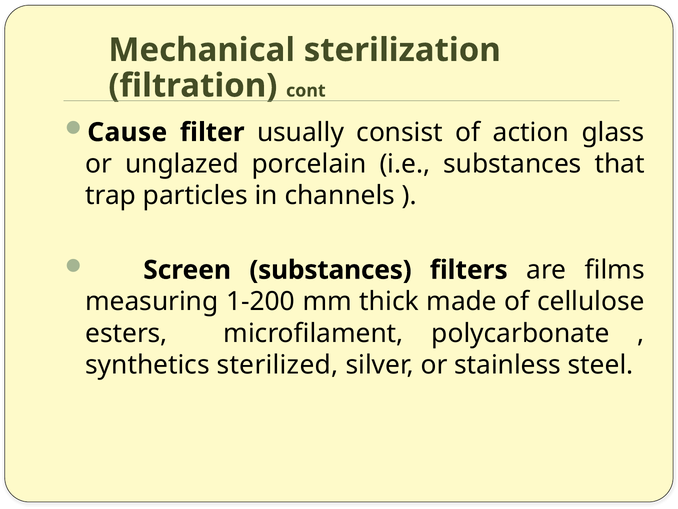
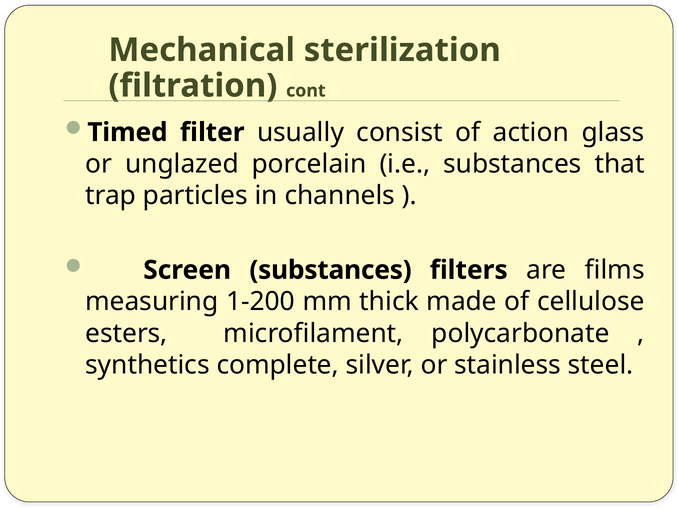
Cause: Cause -> Timed (127, 132)
sterilized: sterilized -> complete (278, 365)
